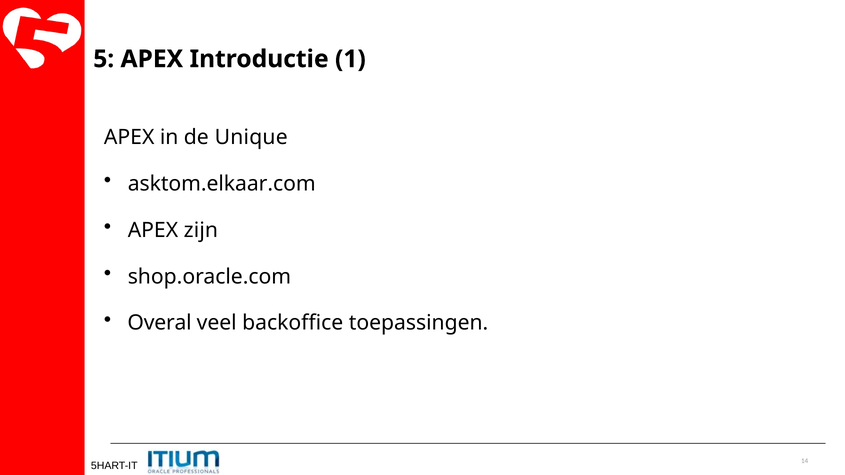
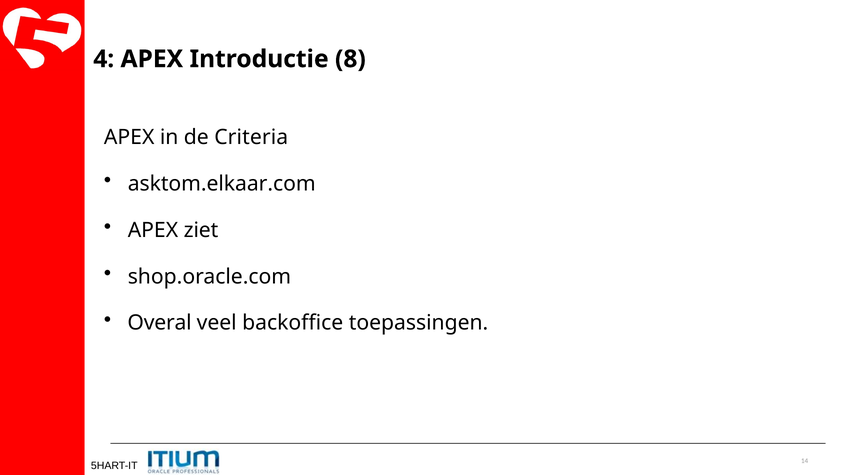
5: 5 -> 4 (104, 59)
1: 1 -> 8 (350, 59)
Unique: Unique -> Criteria (251, 137)
zijn: zijn -> ziet (201, 230)
